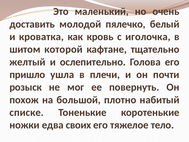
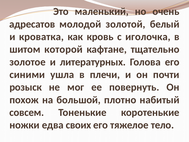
доставить: доставить -> адресатов (32, 24)
пялечко: пялечко -> золотой (126, 24)
желтый: желтый -> золотое (28, 62)
ослепительно: ослепительно -> литературных (93, 62)
пришло: пришло -> синими (27, 74)
списке: списке -> совсем (27, 112)
